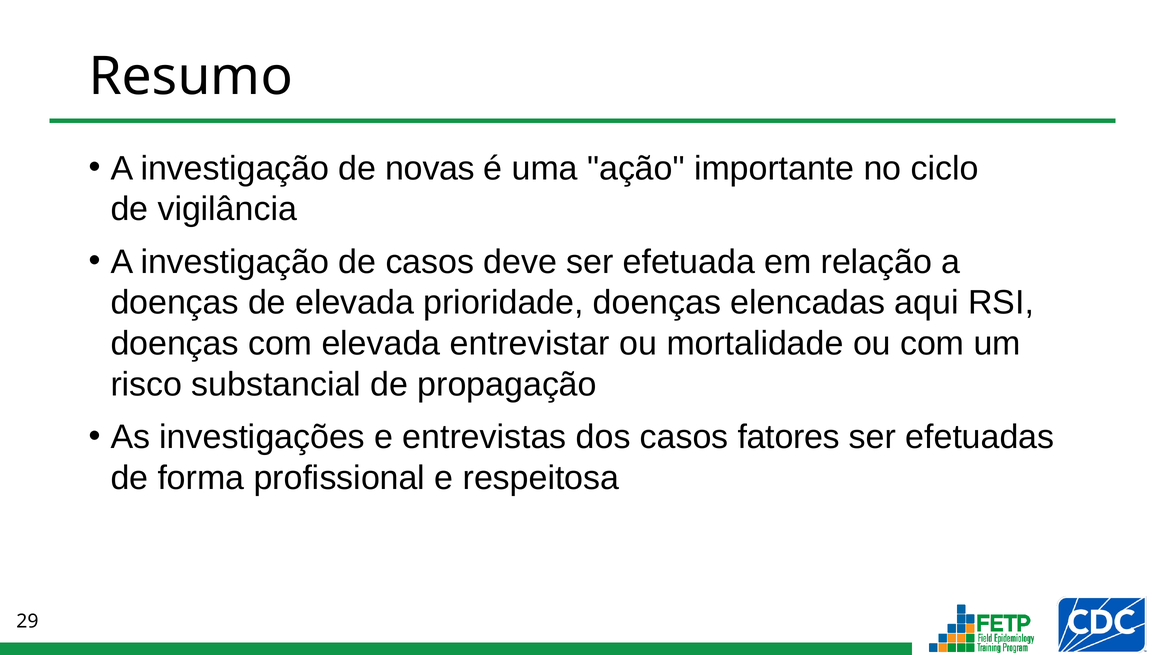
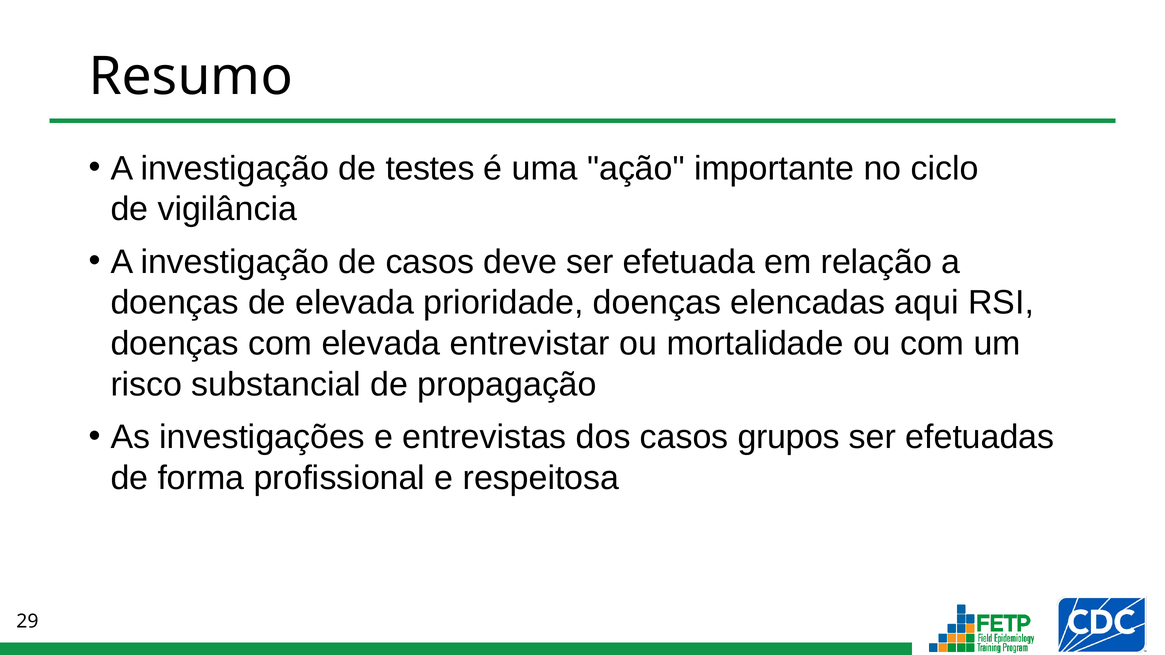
novas: novas -> testes (430, 168)
fatores: fatores -> grupos (789, 437)
